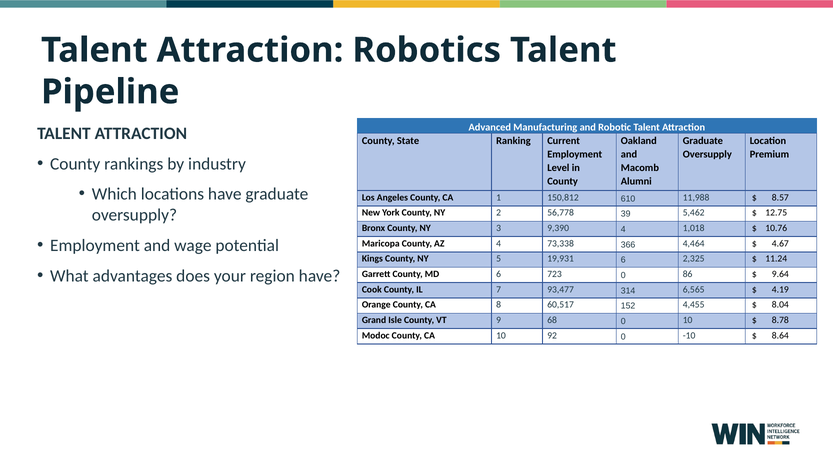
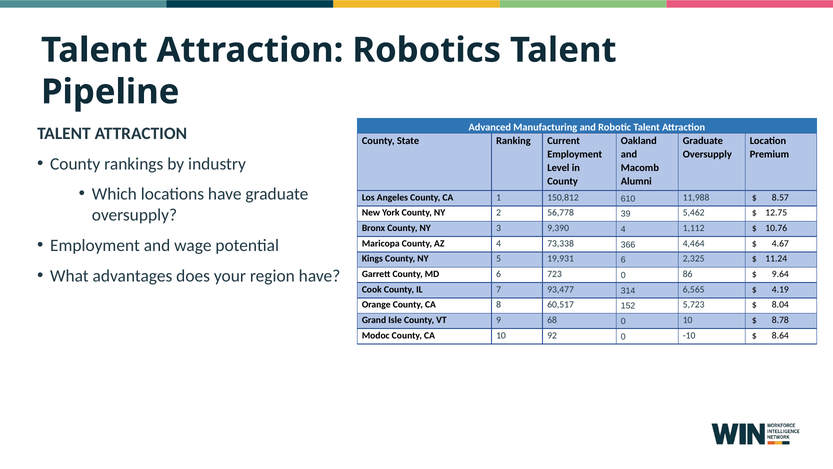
1,018: 1,018 -> 1,112 (694, 228)
4,455: 4,455 -> 5,723 (694, 304)
